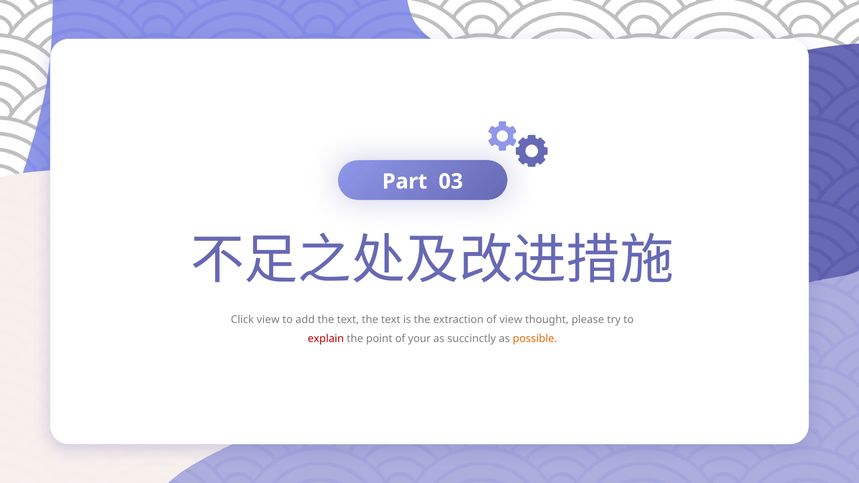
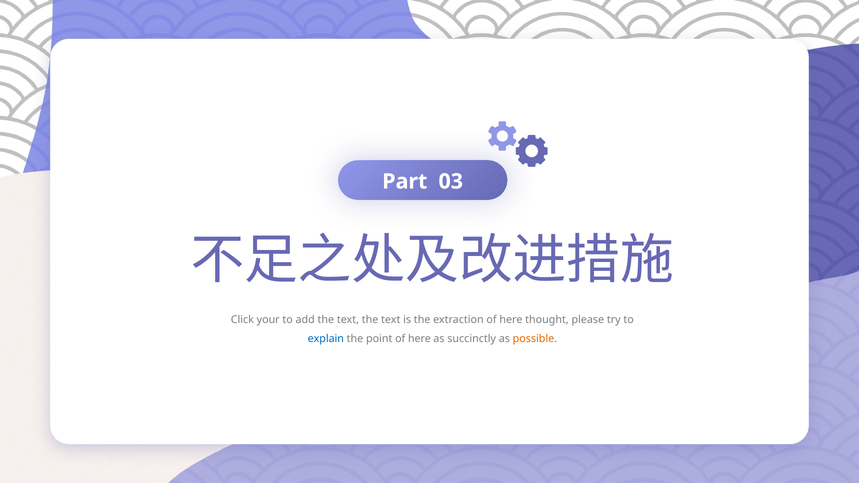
Click view: view -> your (268, 320)
extraction of view: view -> here (511, 320)
explain colour: red -> blue (326, 339)
point of your: your -> here (419, 339)
